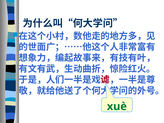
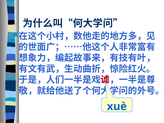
xuè colour: green -> blue (117, 106)
